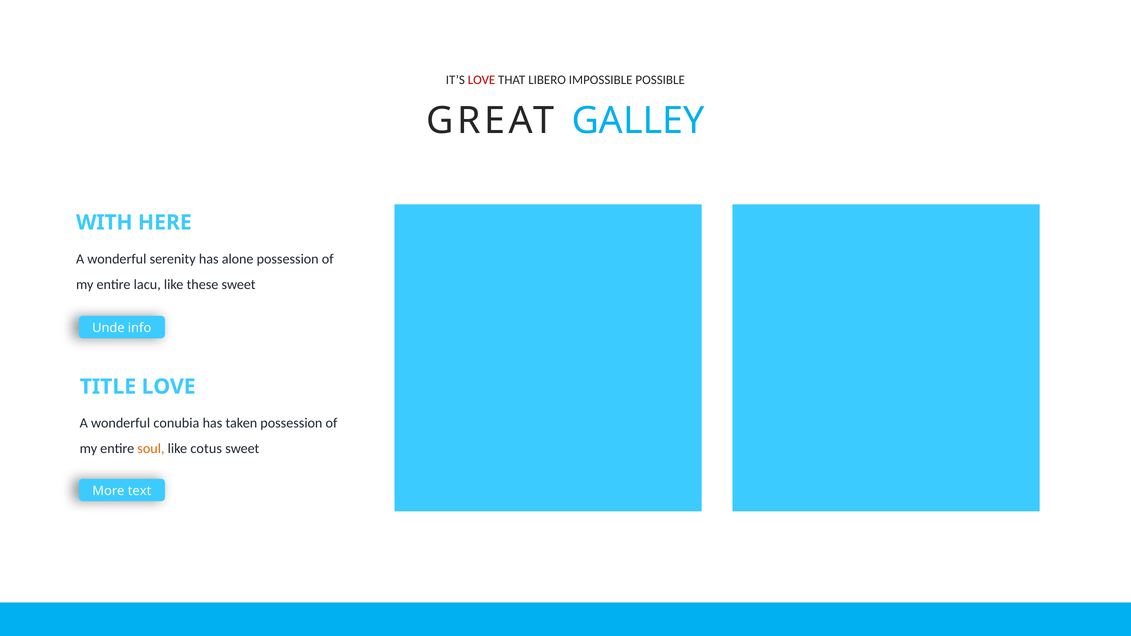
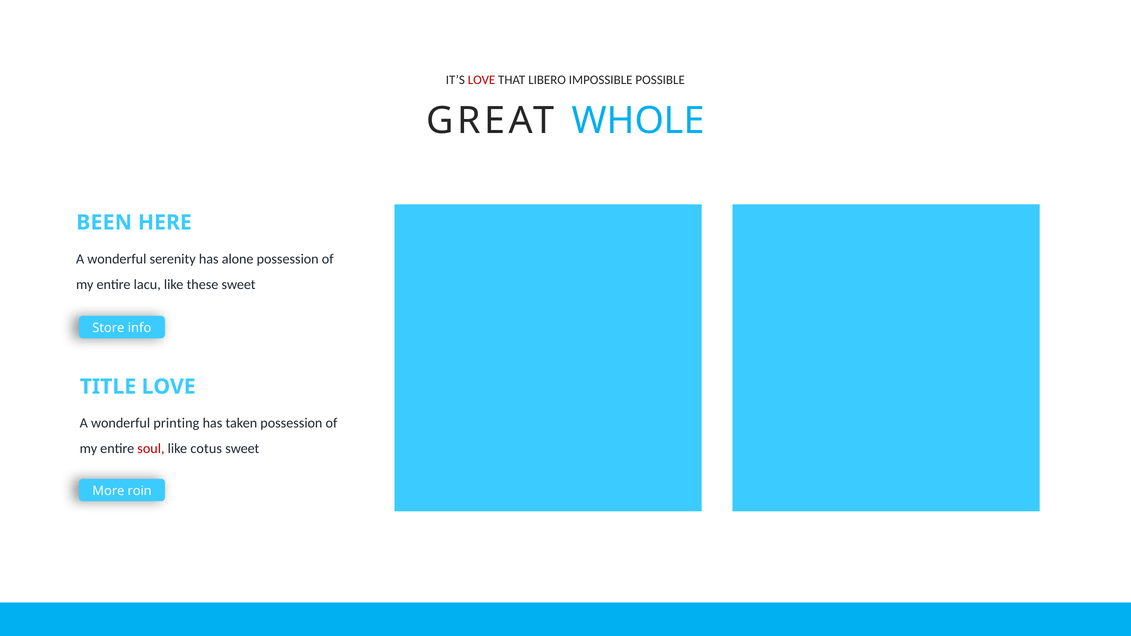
GALLEY: GALLEY -> WHOLE (638, 121)
WITH: WITH -> BEEN (104, 223)
Unde: Unde -> Store (108, 328)
conubia: conubia -> printing (176, 423)
soul colour: orange -> red (151, 449)
text: text -> roin (140, 491)
